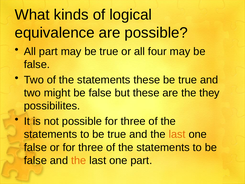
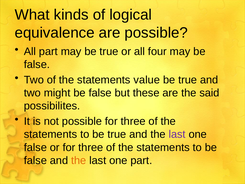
statements these: these -> value (147, 80)
they: they -> said (209, 93)
last colour: orange -> purple (177, 134)
